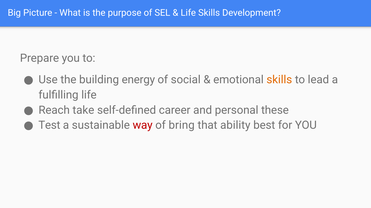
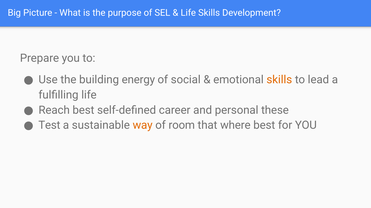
Reach take: take -> best (83, 110)
way colour: red -> orange (143, 126)
bring: bring -> room (182, 126)
ability: ability -> where (235, 126)
